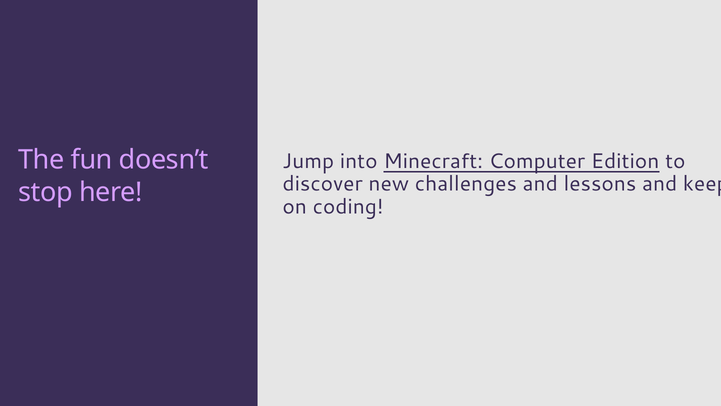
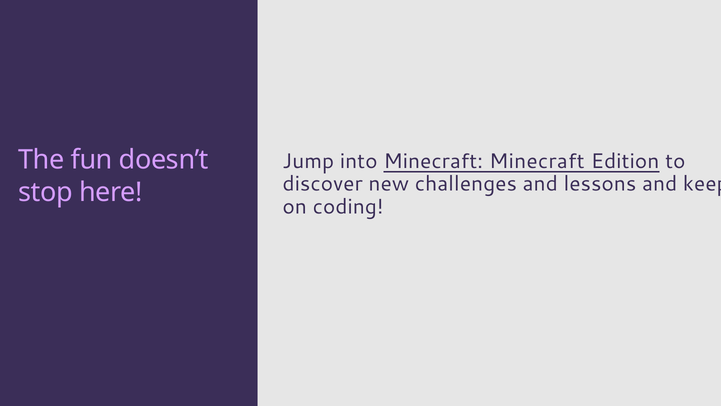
Minecraft Computer: Computer -> Minecraft (537, 161)
